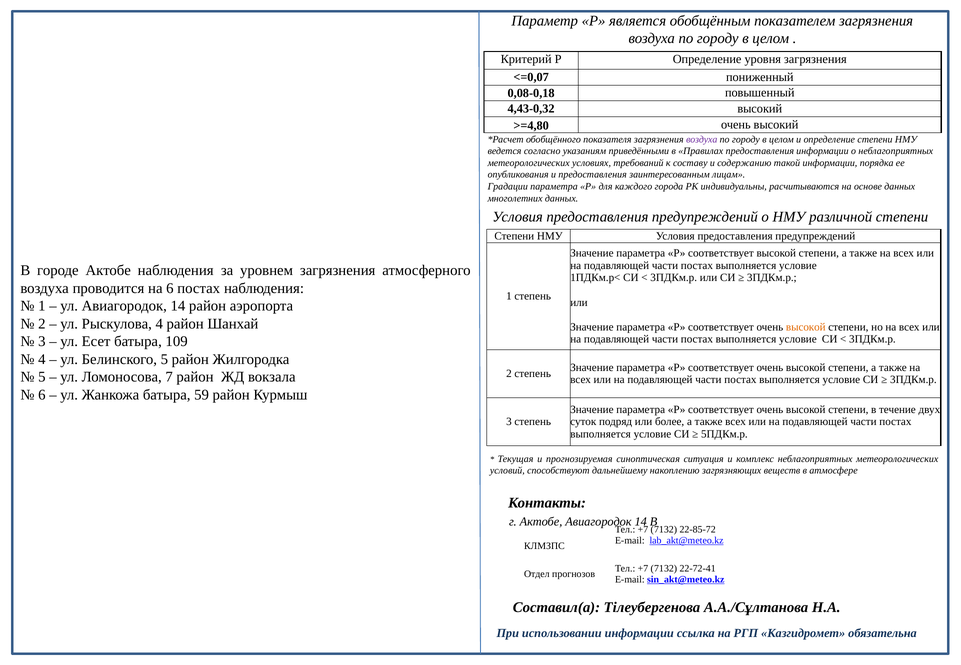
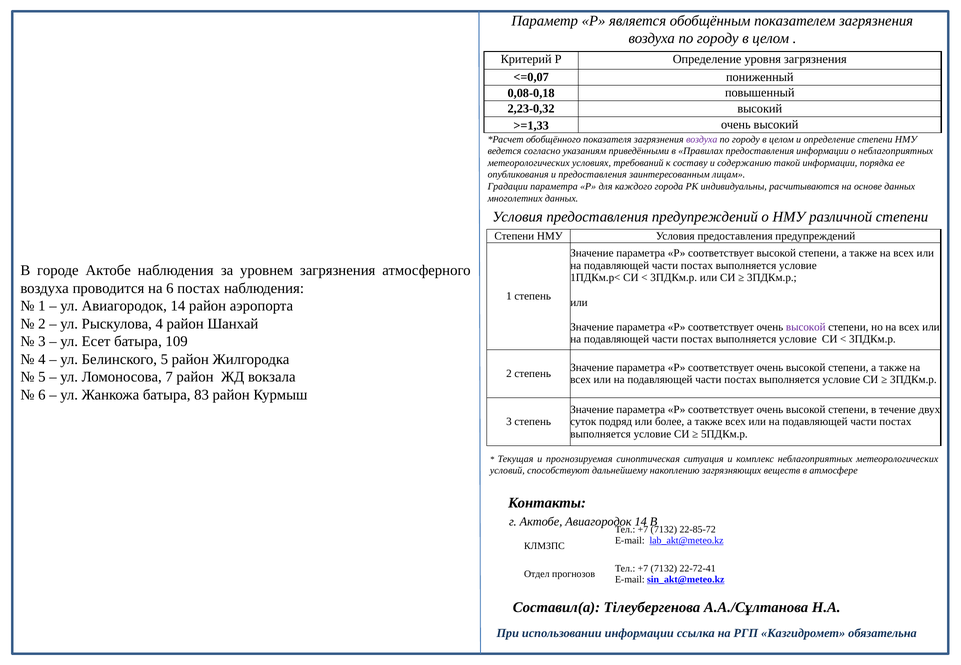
4,43-0,32: 4,43-0,32 -> 2,23-0,32 (531, 109)
>=4,80: >=4,80 -> >=1,33 (531, 126)
высокой colour: orange -> purple (806, 327)
59: 59 -> 83 (202, 395)
